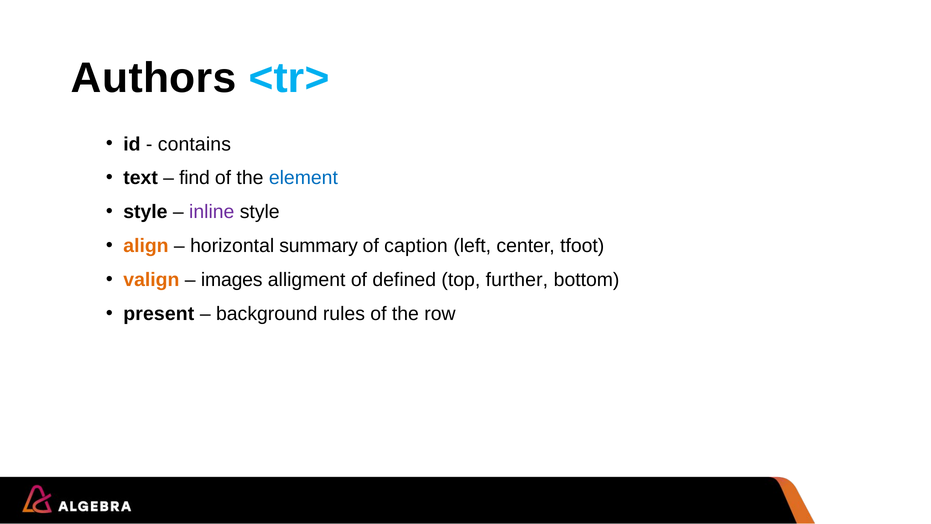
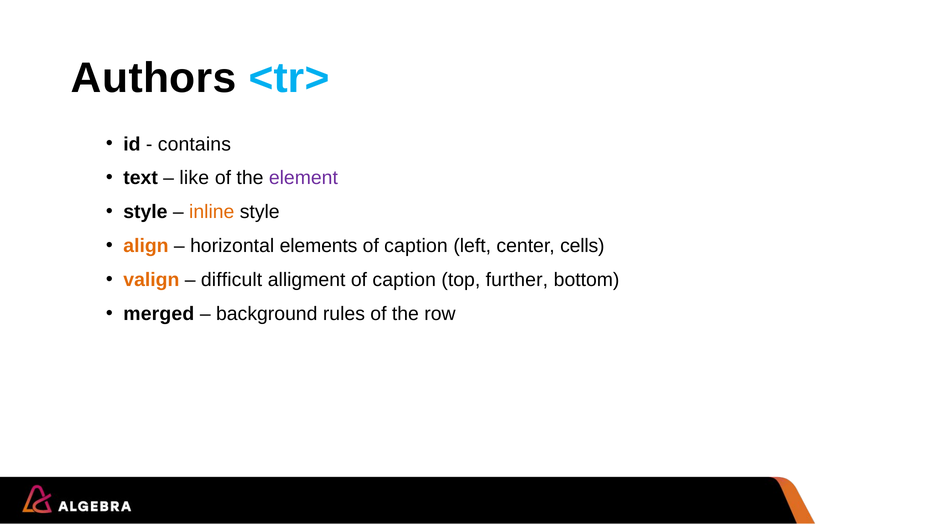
find: find -> like (194, 178)
element colour: blue -> purple (303, 178)
inline colour: purple -> orange (212, 212)
summary: summary -> elements (319, 246)
tfoot: tfoot -> cells (582, 246)
images: images -> difficult (232, 280)
alligment of defined: defined -> caption (404, 280)
present: present -> merged (159, 314)
